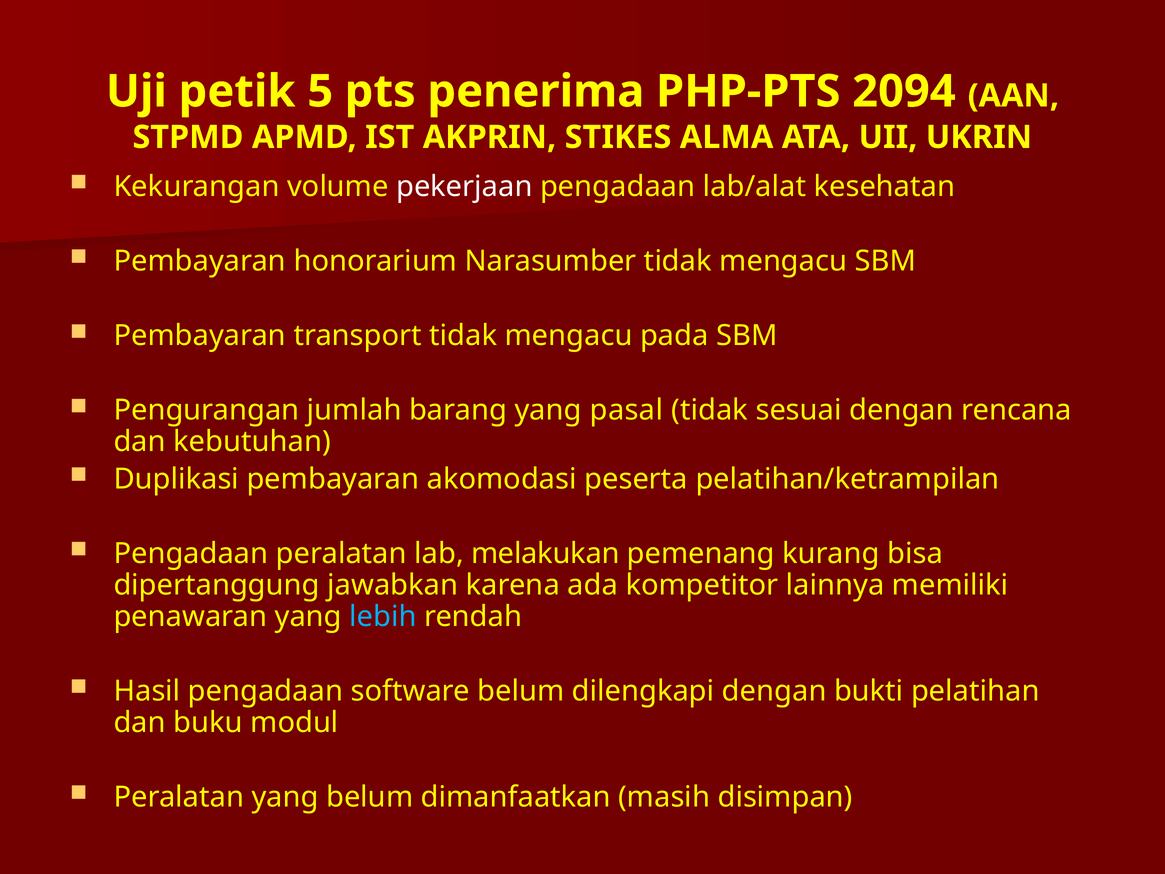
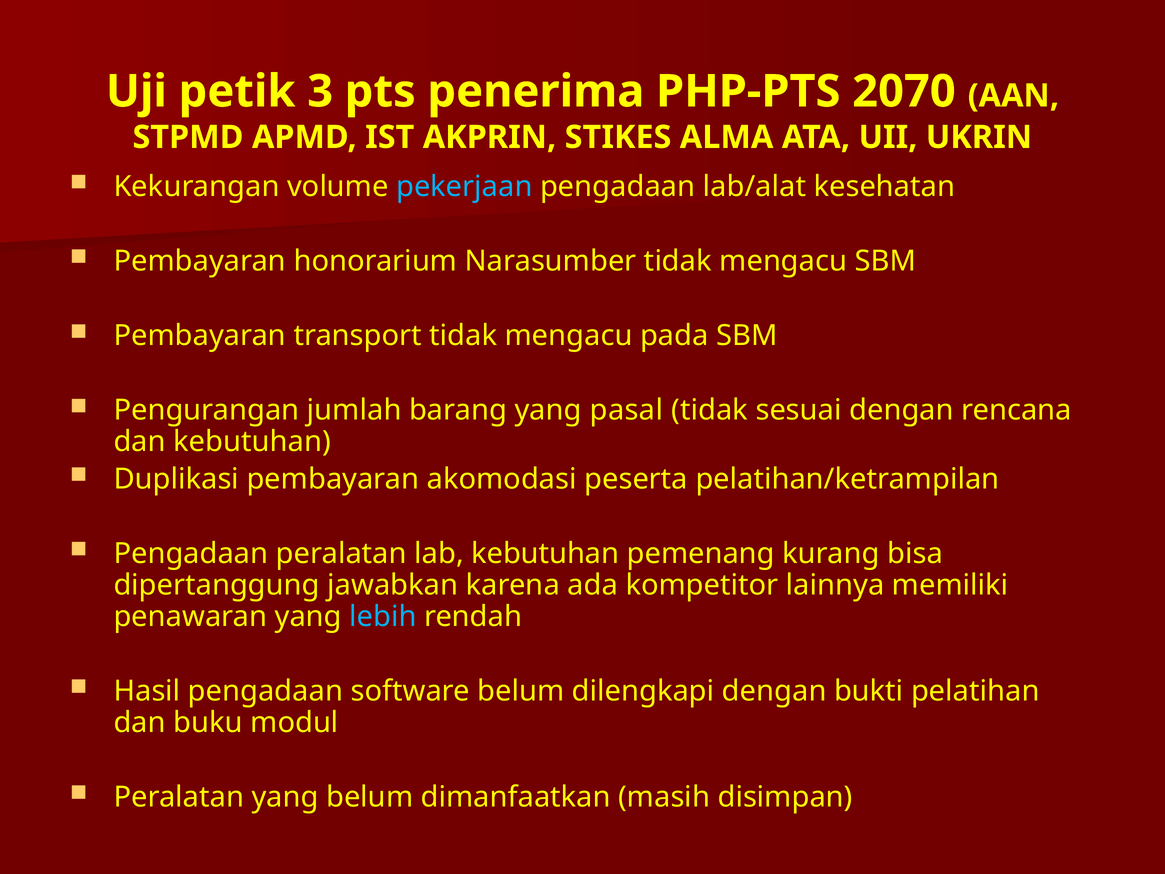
5: 5 -> 3 (320, 92)
2094: 2094 -> 2070 (904, 92)
pekerjaan colour: white -> light blue (464, 186)
lab melakukan: melakukan -> kebutuhan (545, 553)
